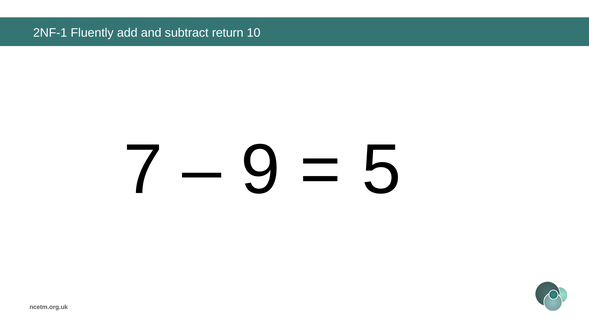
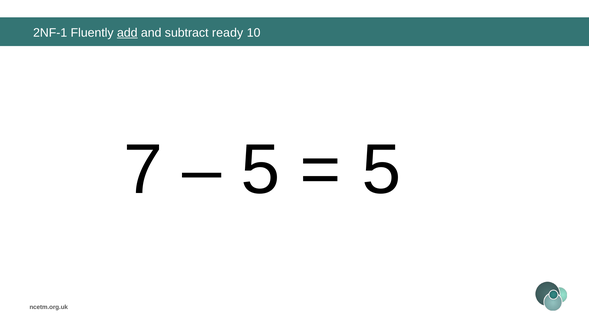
add underline: none -> present (127, 33)
return: return -> ready (228, 33)
9: 9 -> 5 (261, 170)
